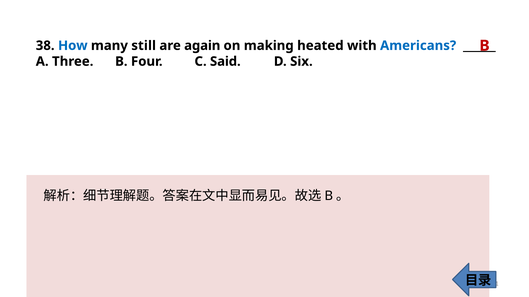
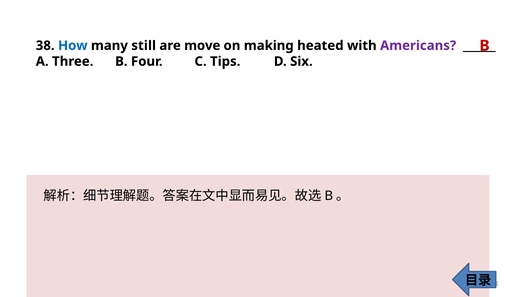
again: again -> move (202, 46)
Americans colour: blue -> purple (418, 46)
Said: Said -> Tips (225, 62)
